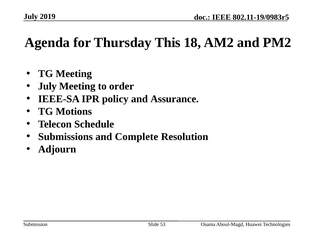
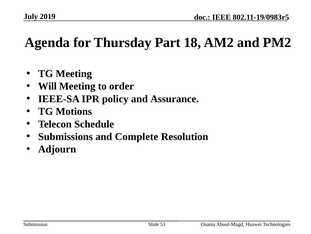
This: This -> Part (168, 42)
July: July -> Will (47, 86)
